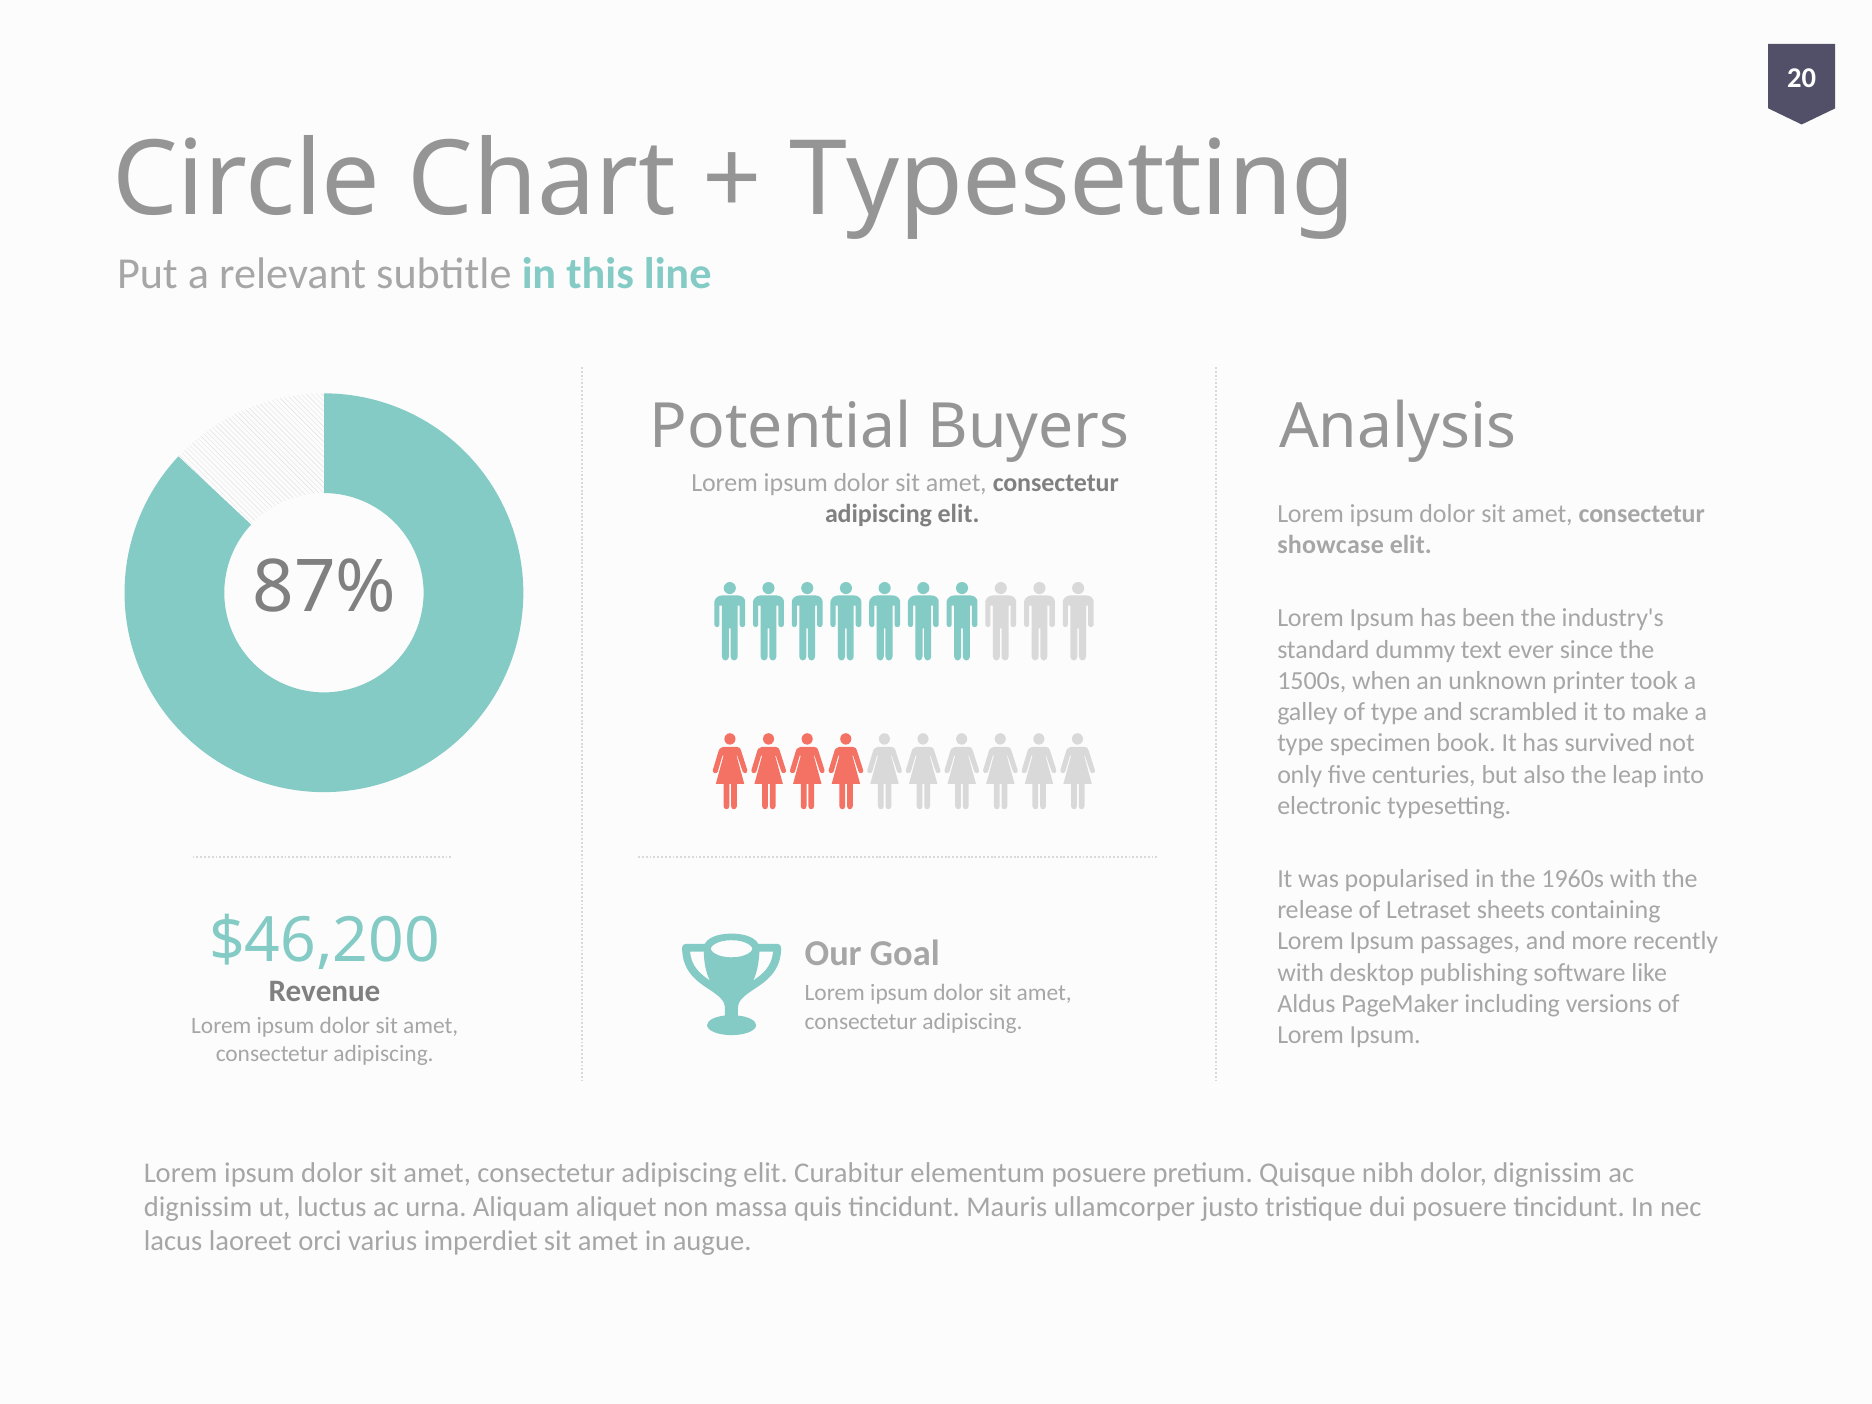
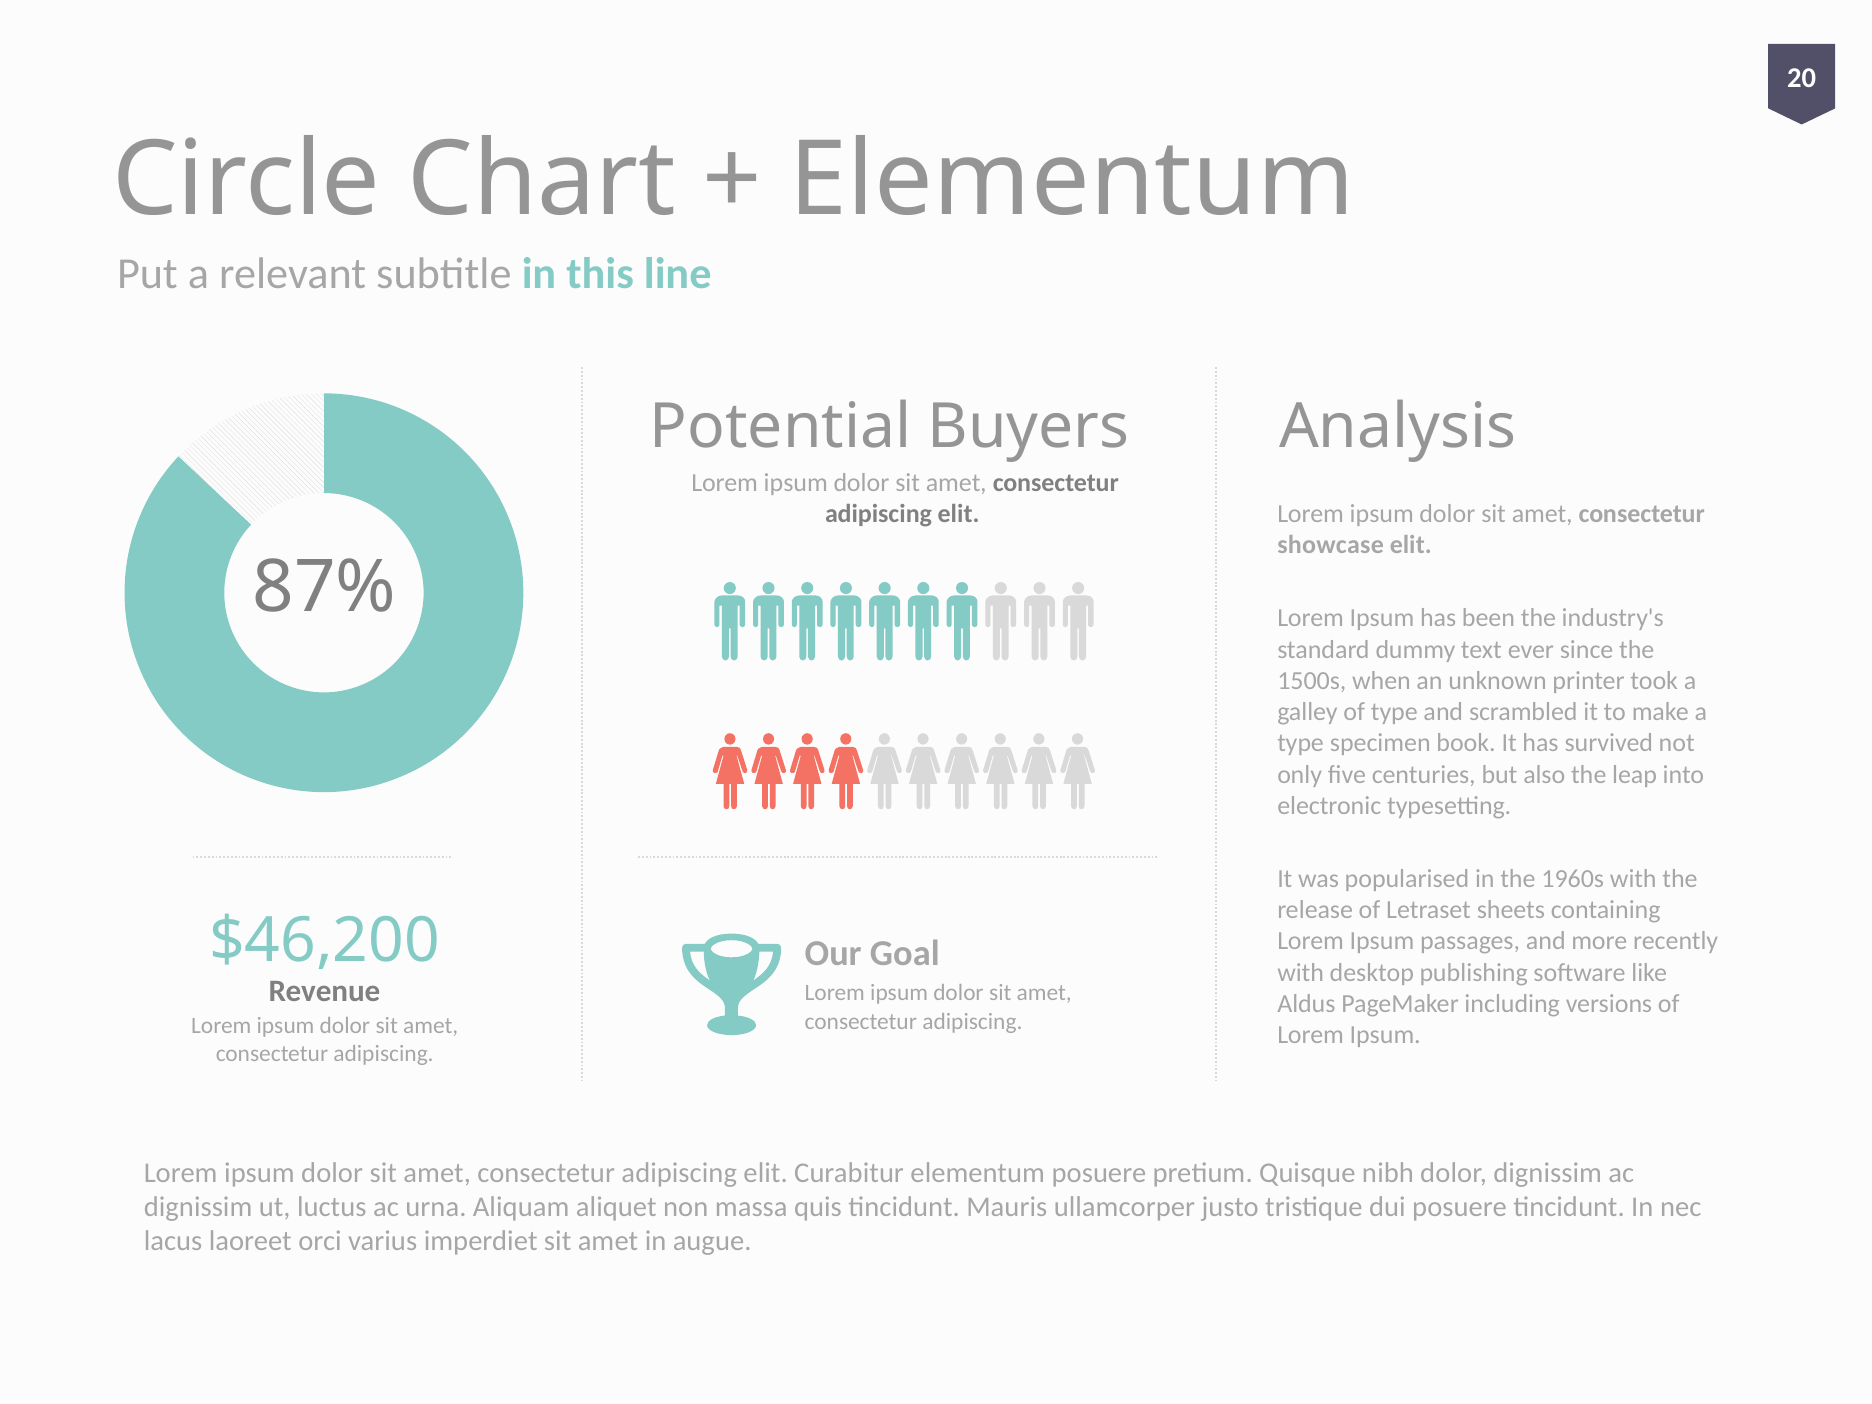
Typesetting: Typesetting -> Elementum (1072, 180)
